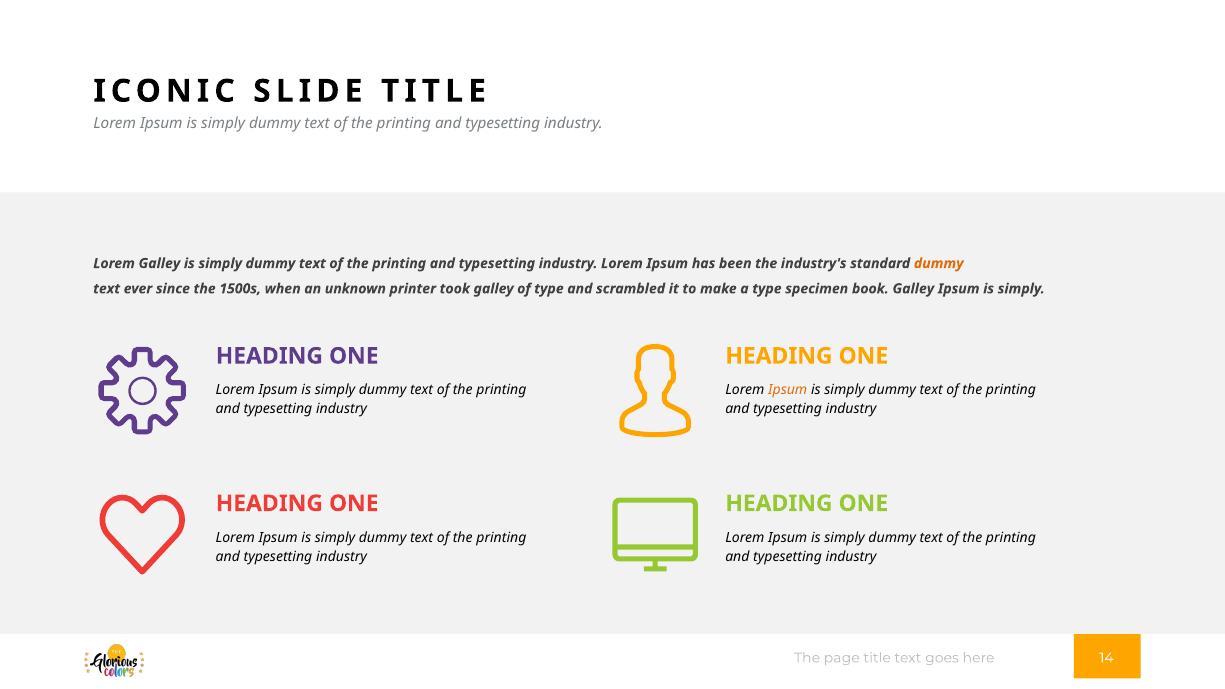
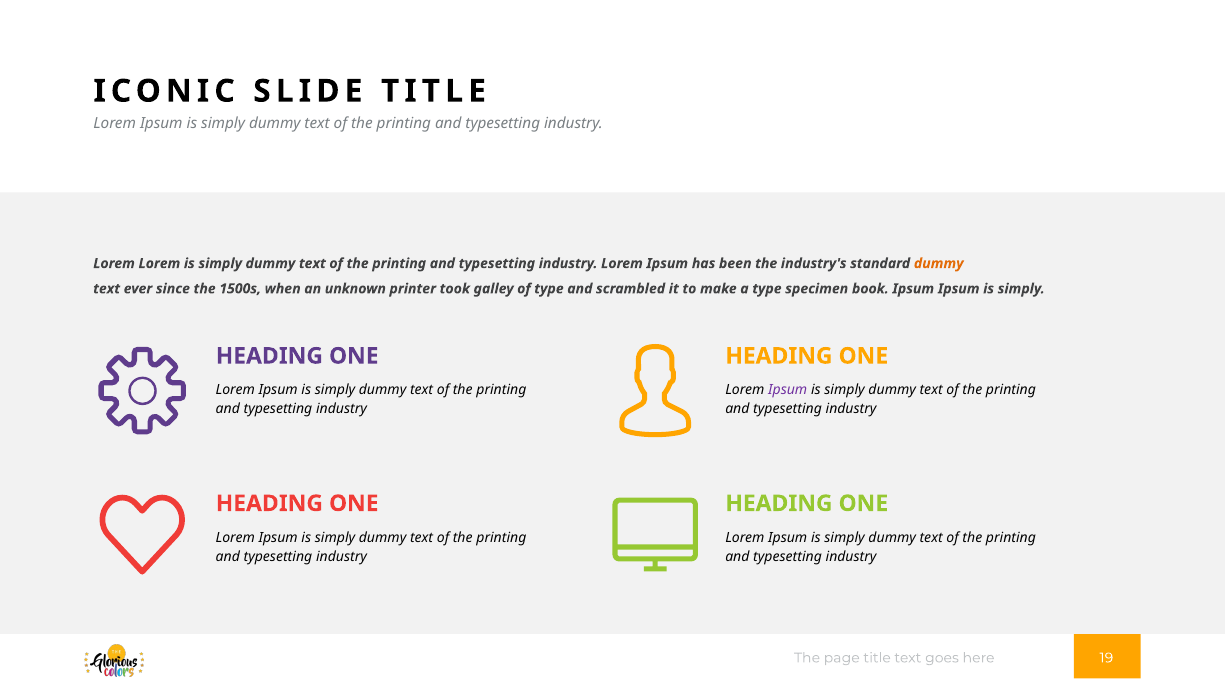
Lorem Galley: Galley -> Lorem (159, 263)
book Galley: Galley -> Ipsum (913, 289)
Ipsum colour: orange -> purple (788, 390)
14: 14 -> 19 (1106, 658)
